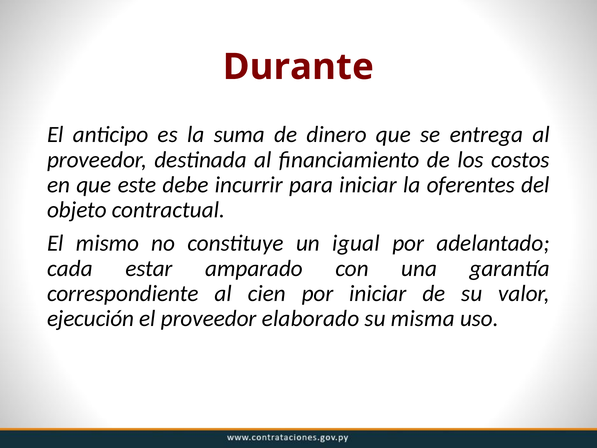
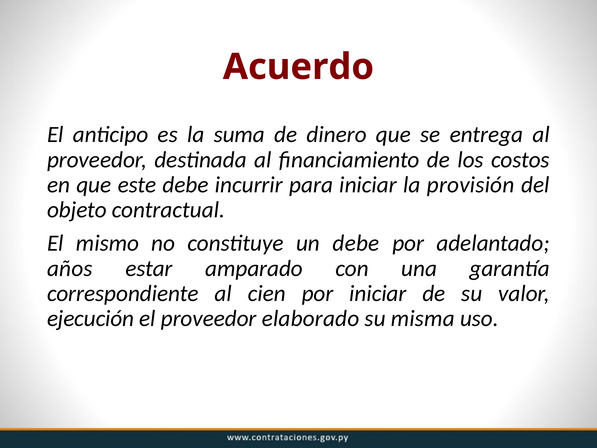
Durante: Durante -> Acuerdo (298, 67)
oferentes: oferentes -> provisión (471, 185)
un igual: igual -> debe (356, 243)
cada: cada -> años (70, 268)
